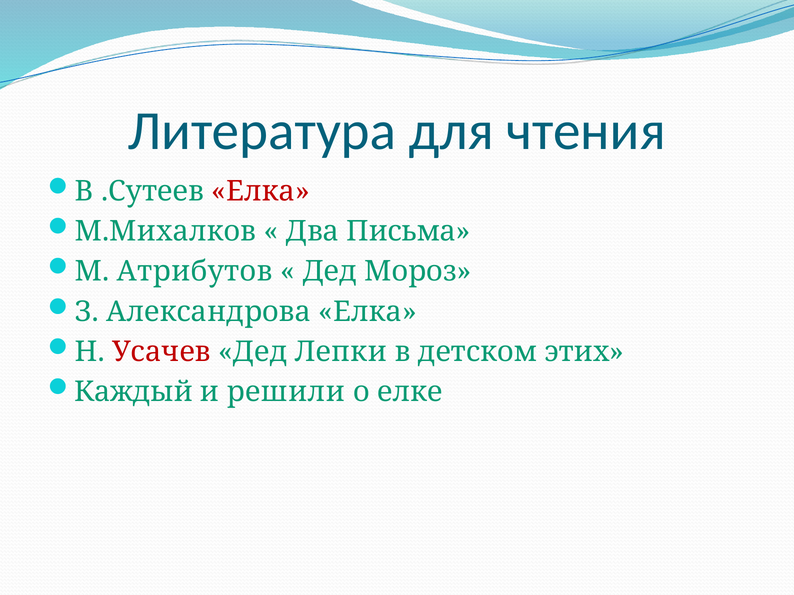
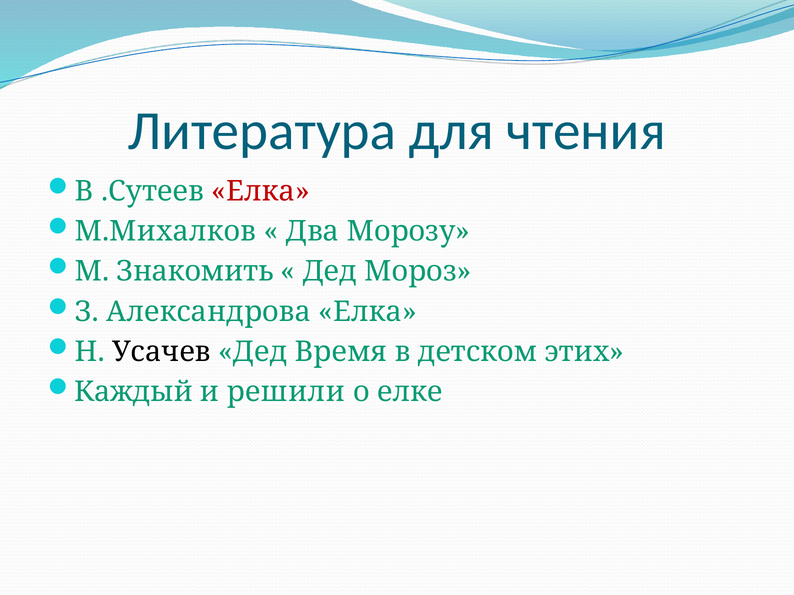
Письма: Письма -> Морозу (408, 231)
Атрибутов: Атрибутов -> Знакомить (195, 272)
Усачев colour: red -> black (161, 352)
Лепки: Лепки -> Время (341, 352)
